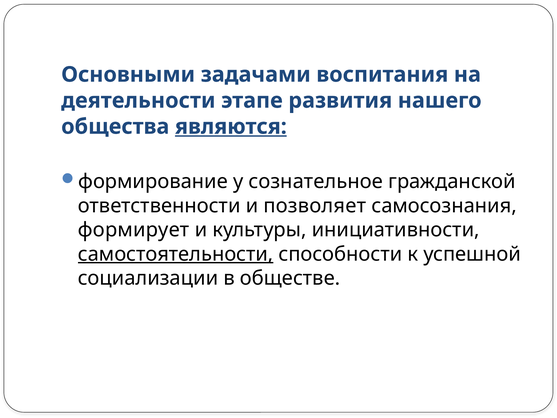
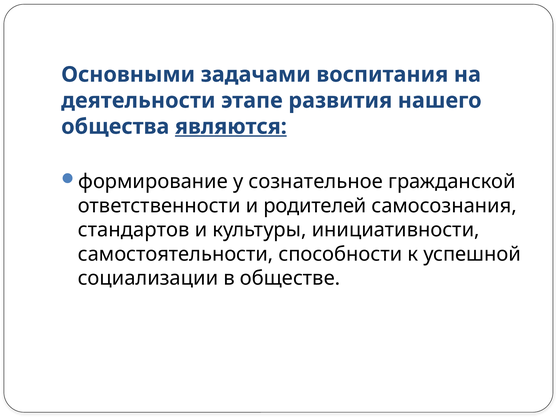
позволяет: позволяет -> родителей (315, 206)
формирует: формирует -> стандартов (134, 230)
самостоятельности underline: present -> none (176, 254)
